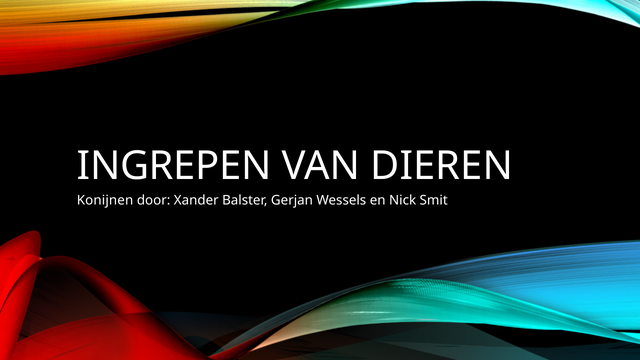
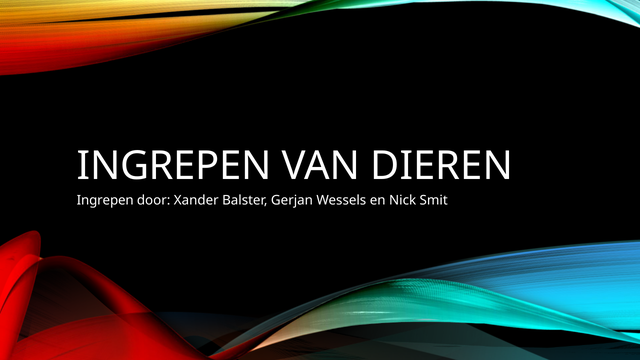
Konijnen: Konijnen -> Ingrepen (105, 200)
